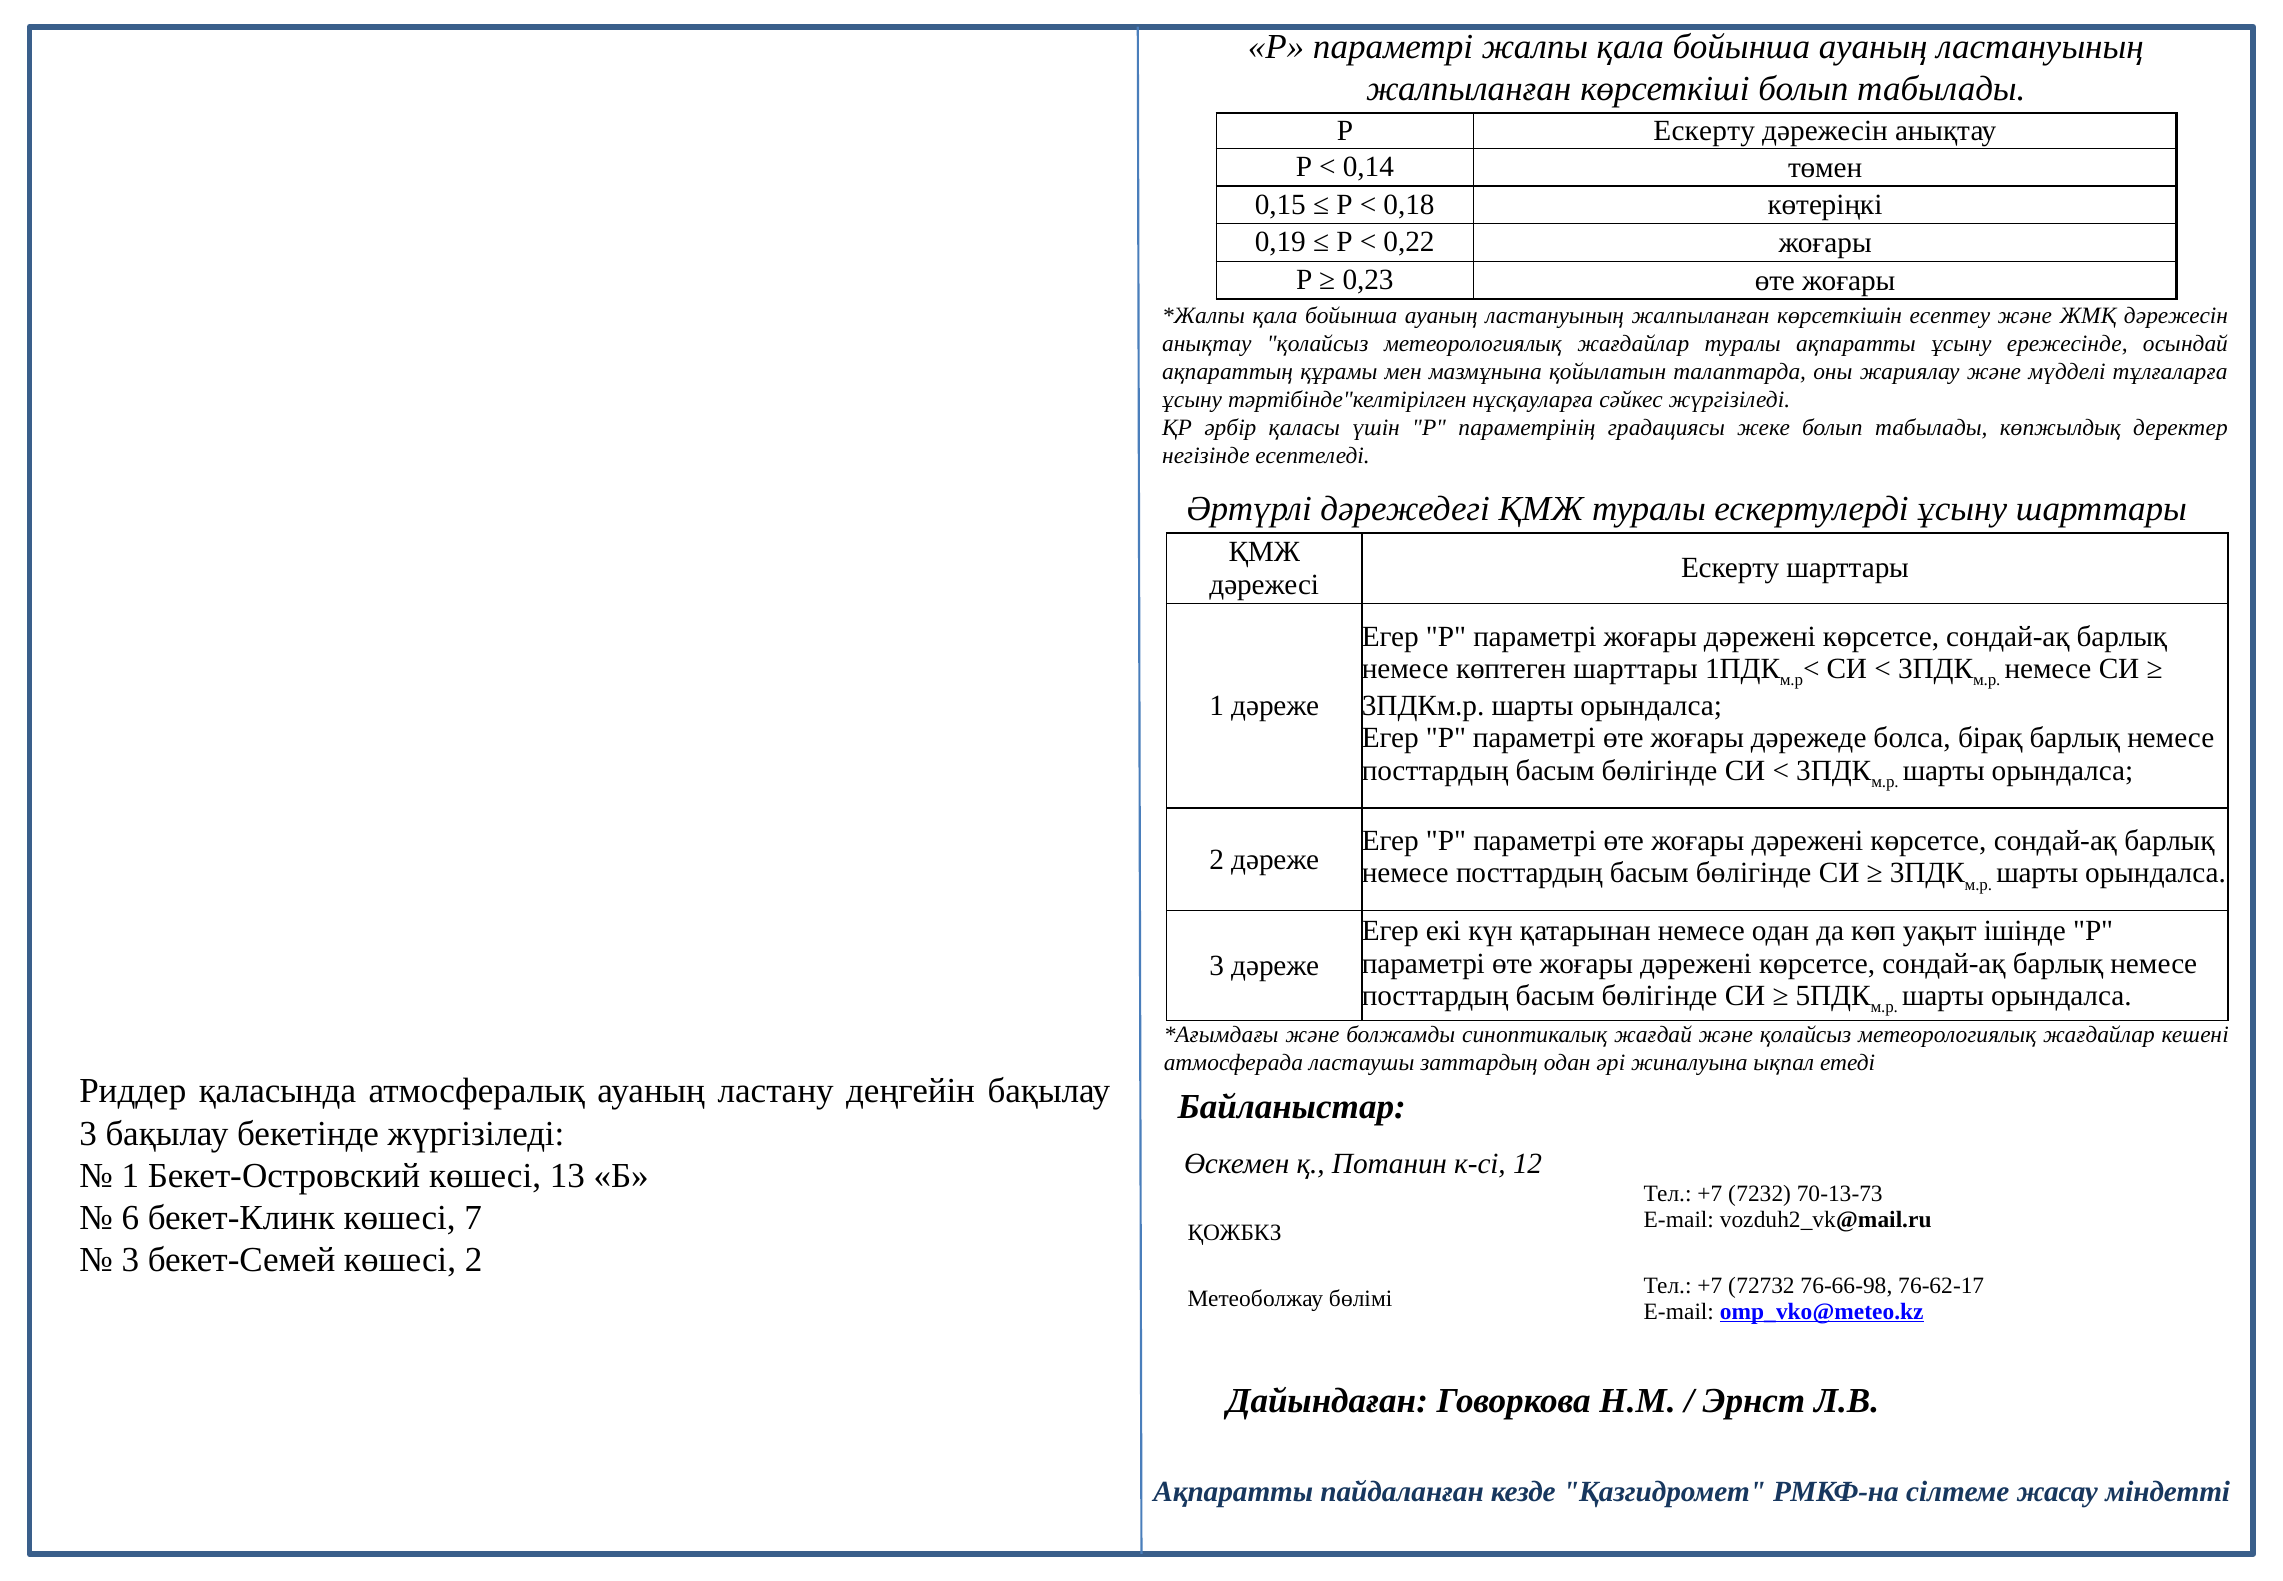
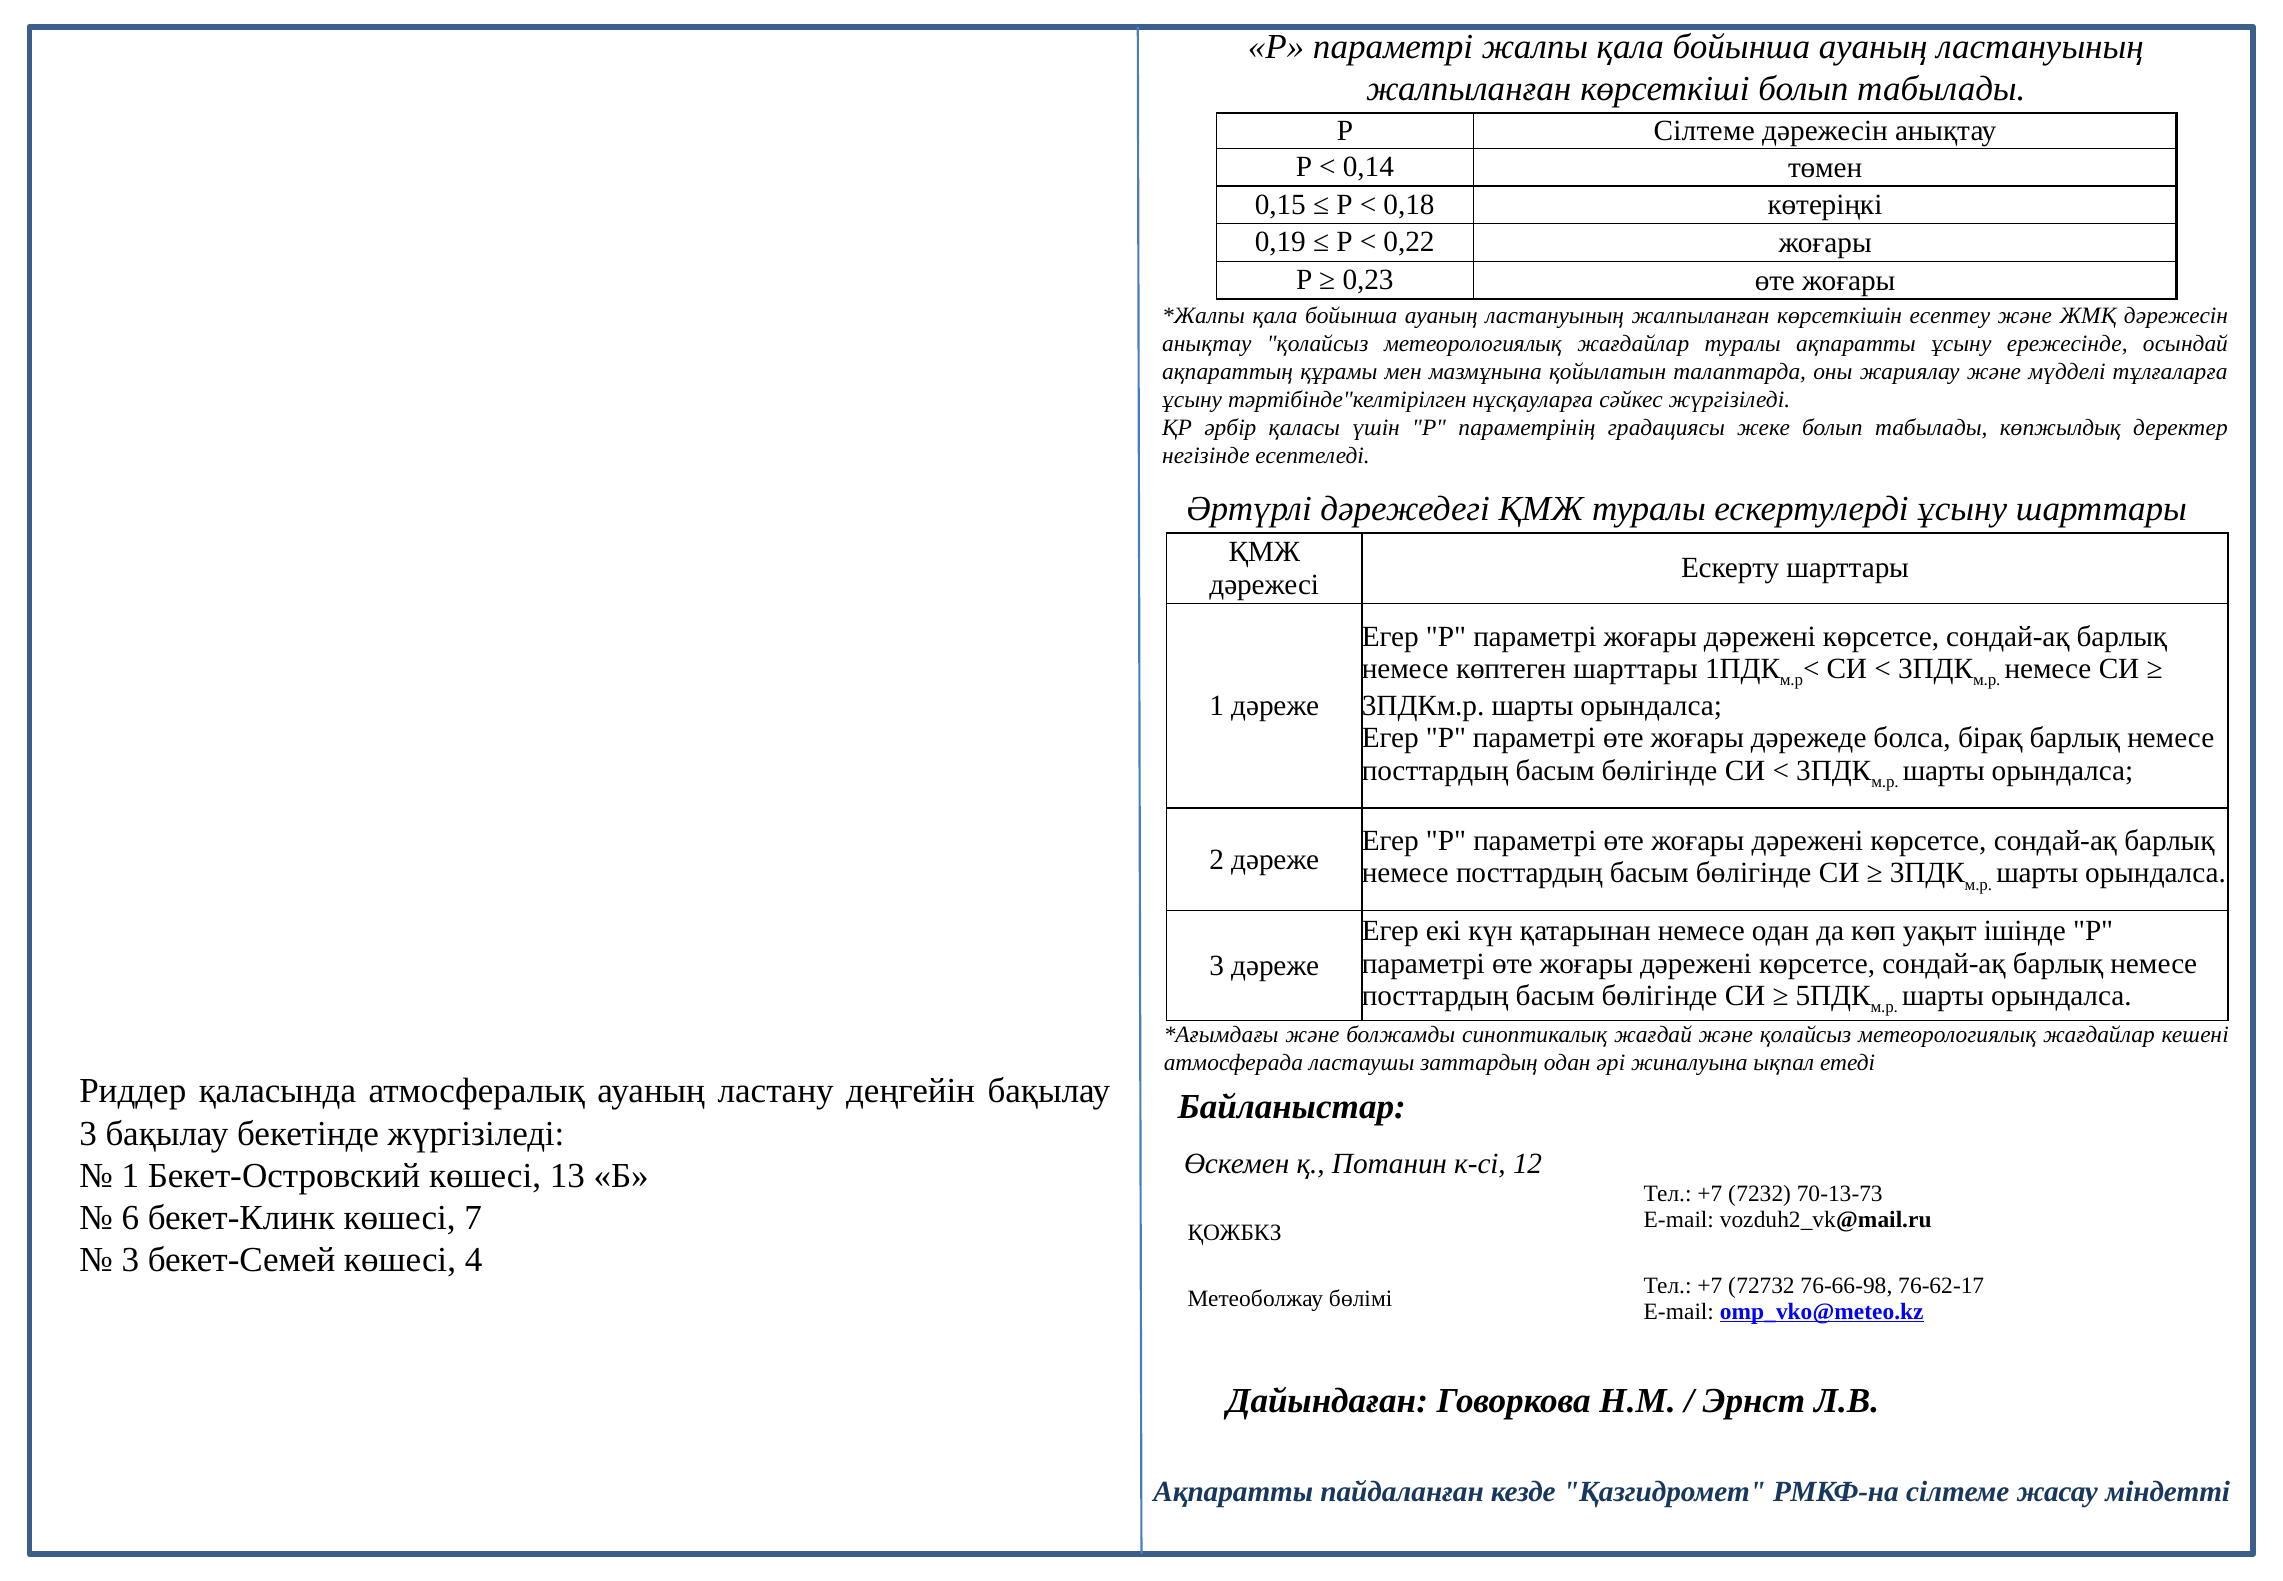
Р Ескерту: Ескерту -> Сілтеме (1704, 131)
көшесі 2: 2 -> 4 (474, 1260)
